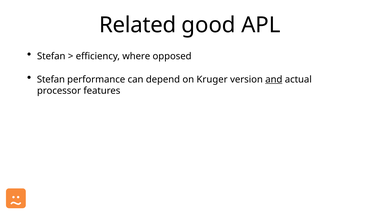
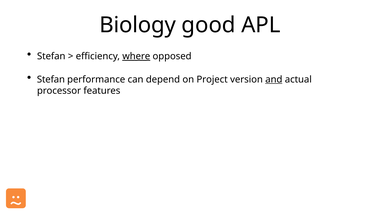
Related: Related -> Biology (138, 25)
where underline: none -> present (136, 56)
Kruger: Kruger -> Project (212, 79)
